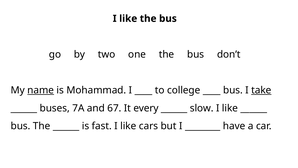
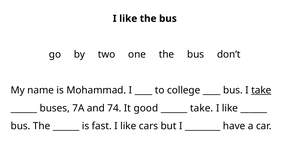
name underline: present -> none (41, 90)
67: 67 -> 74 (114, 108)
every: every -> good (146, 108)
slow: slow -> take (202, 108)
